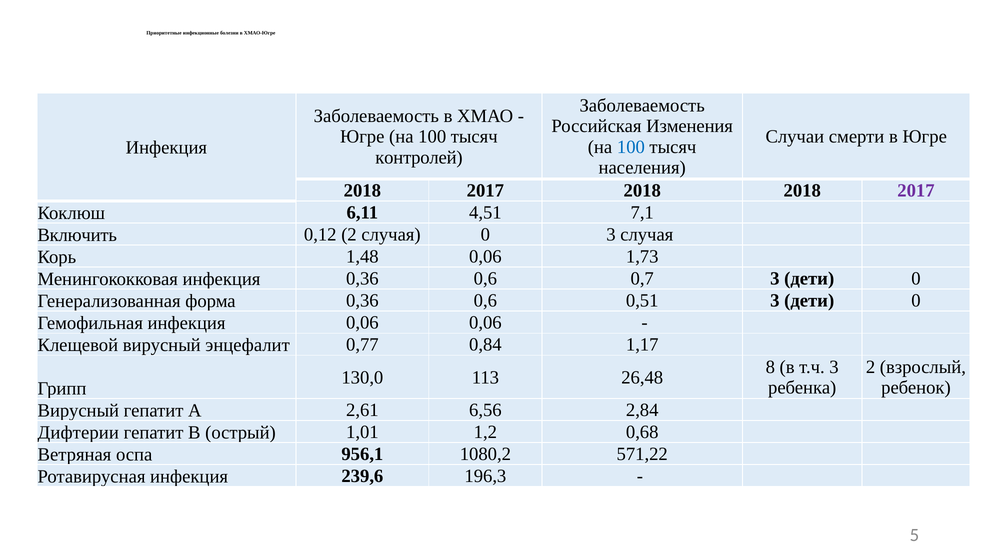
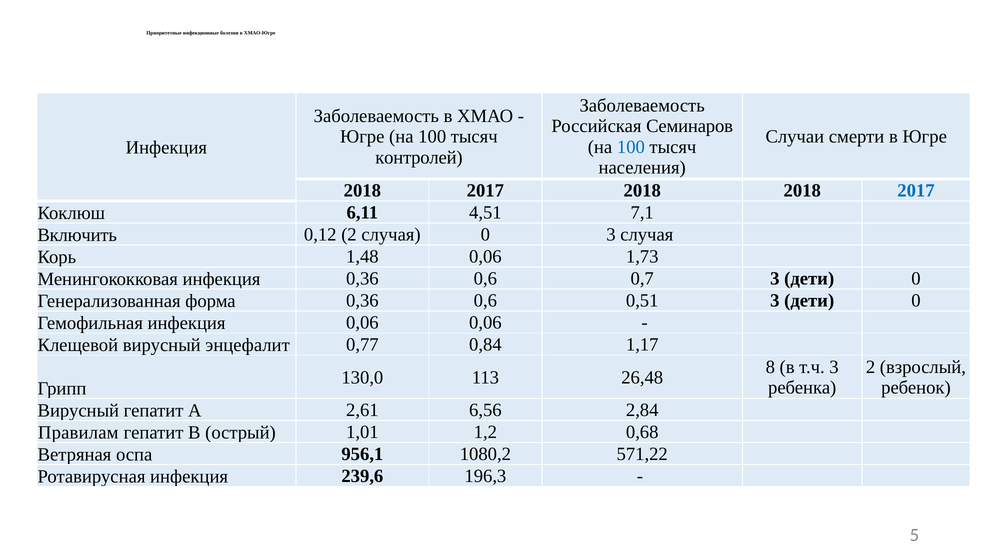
Изменения: Изменения -> Семинаров (690, 126)
2017 colour: purple -> blue (916, 191)
Дифтерии: Дифтерии -> Правилам (78, 432)
